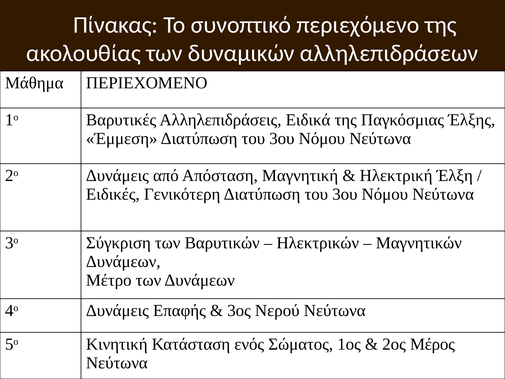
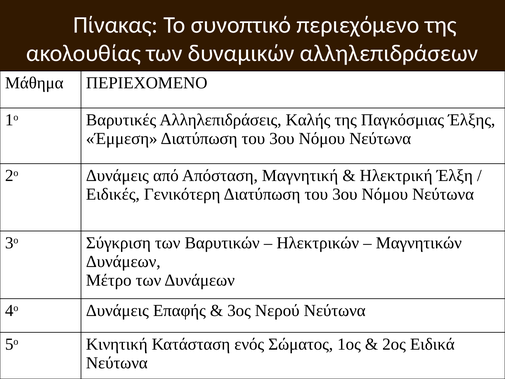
Ειδικά: Ειδικά -> Καλής (308, 120)
Μέρος: Μέρος -> Ειδικά (432, 344)
